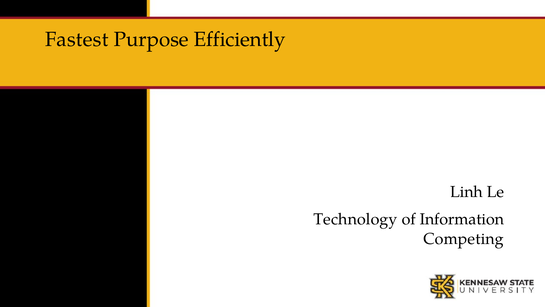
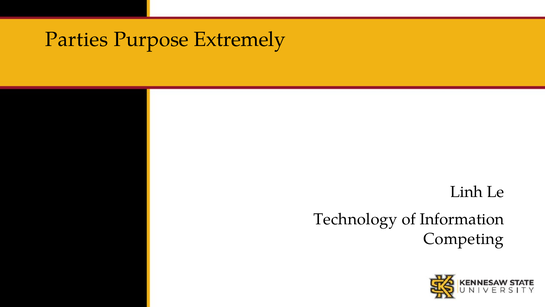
Fastest: Fastest -> Parties (77, 39)
Efficiently: Efficiently -> Extremely (240, 39)
